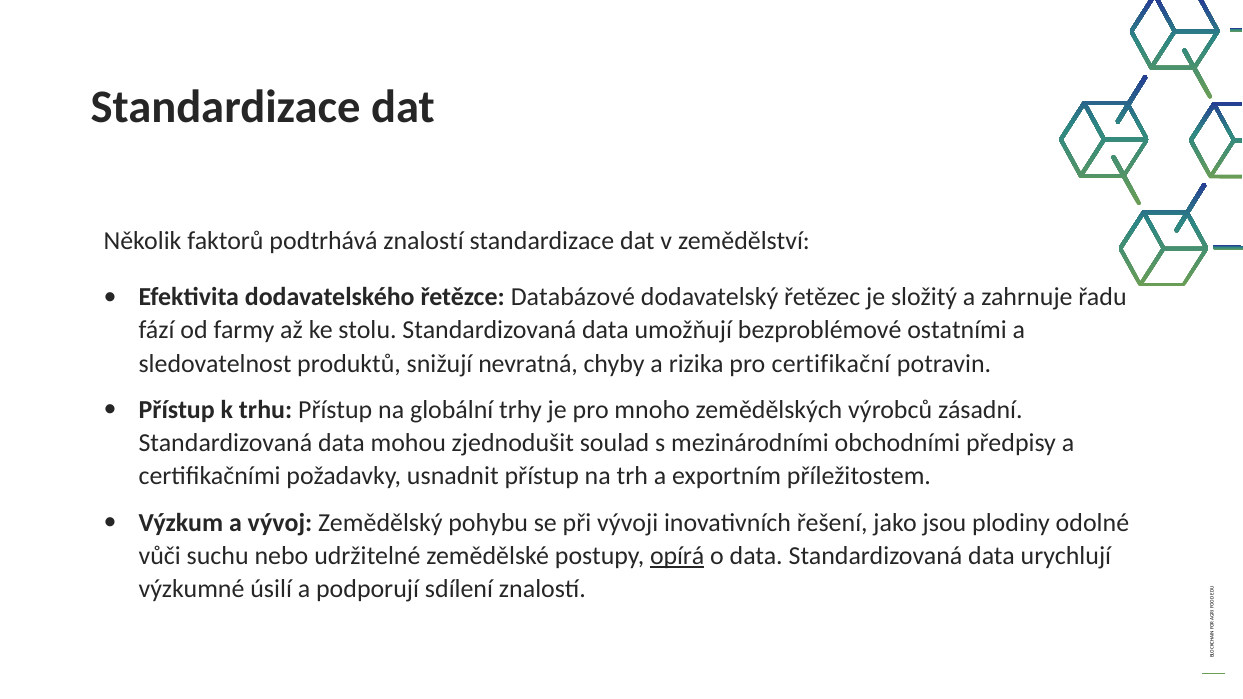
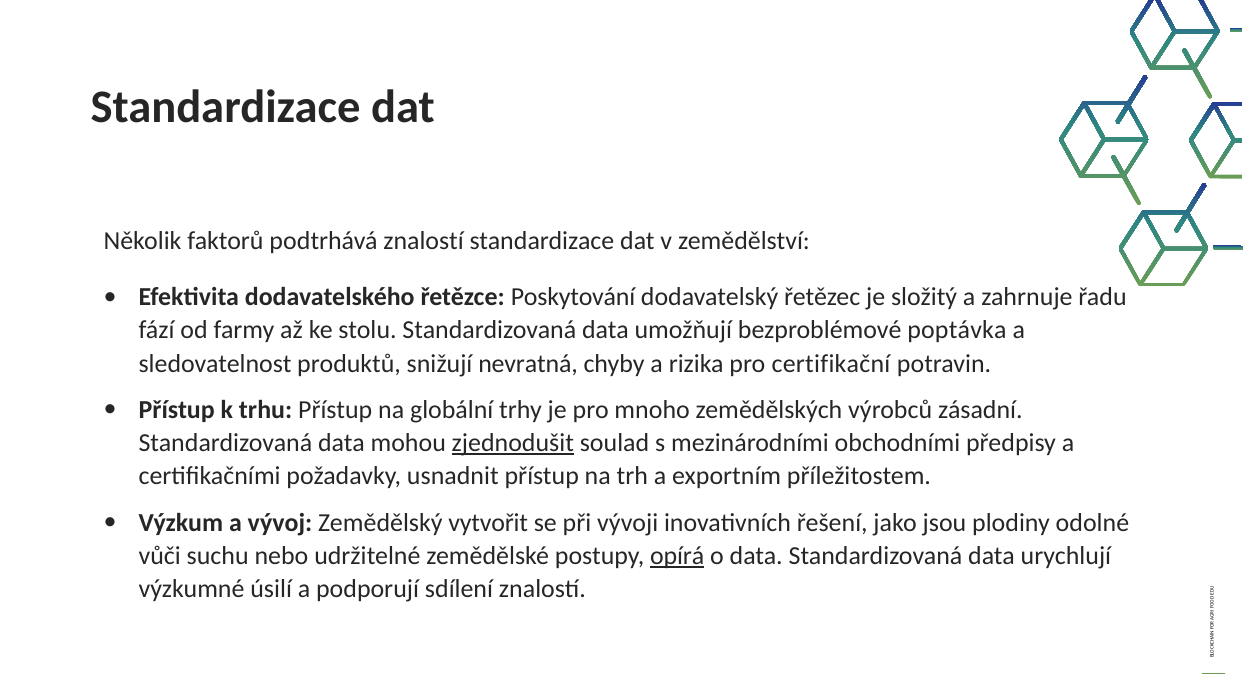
Databázové: Databázové -> Poskytování (573, 297)
ostatními: ostatními -> poptávka (957, 330)
zjednodušit underline: none -> present (513, 443)
pohybu: pohybu -> vytvořit (488, 523)
